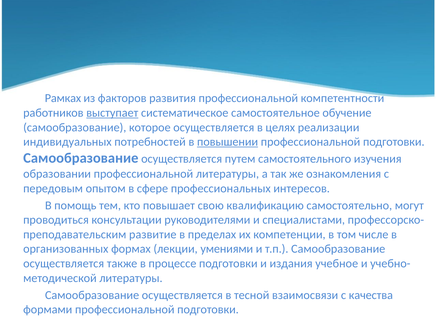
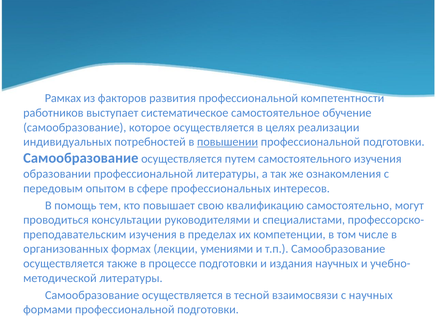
выступает underline: present -> none (112, 113)
развитие: развитие -> изучения (153, 234)
издания учебное: учебное -> научных (337, 264)
с качества: качества -> научных (371, 295)
